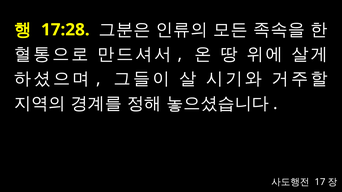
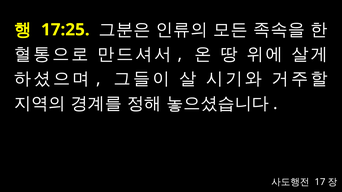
17:28: 17:28 -> 17:25 (65, 30)
